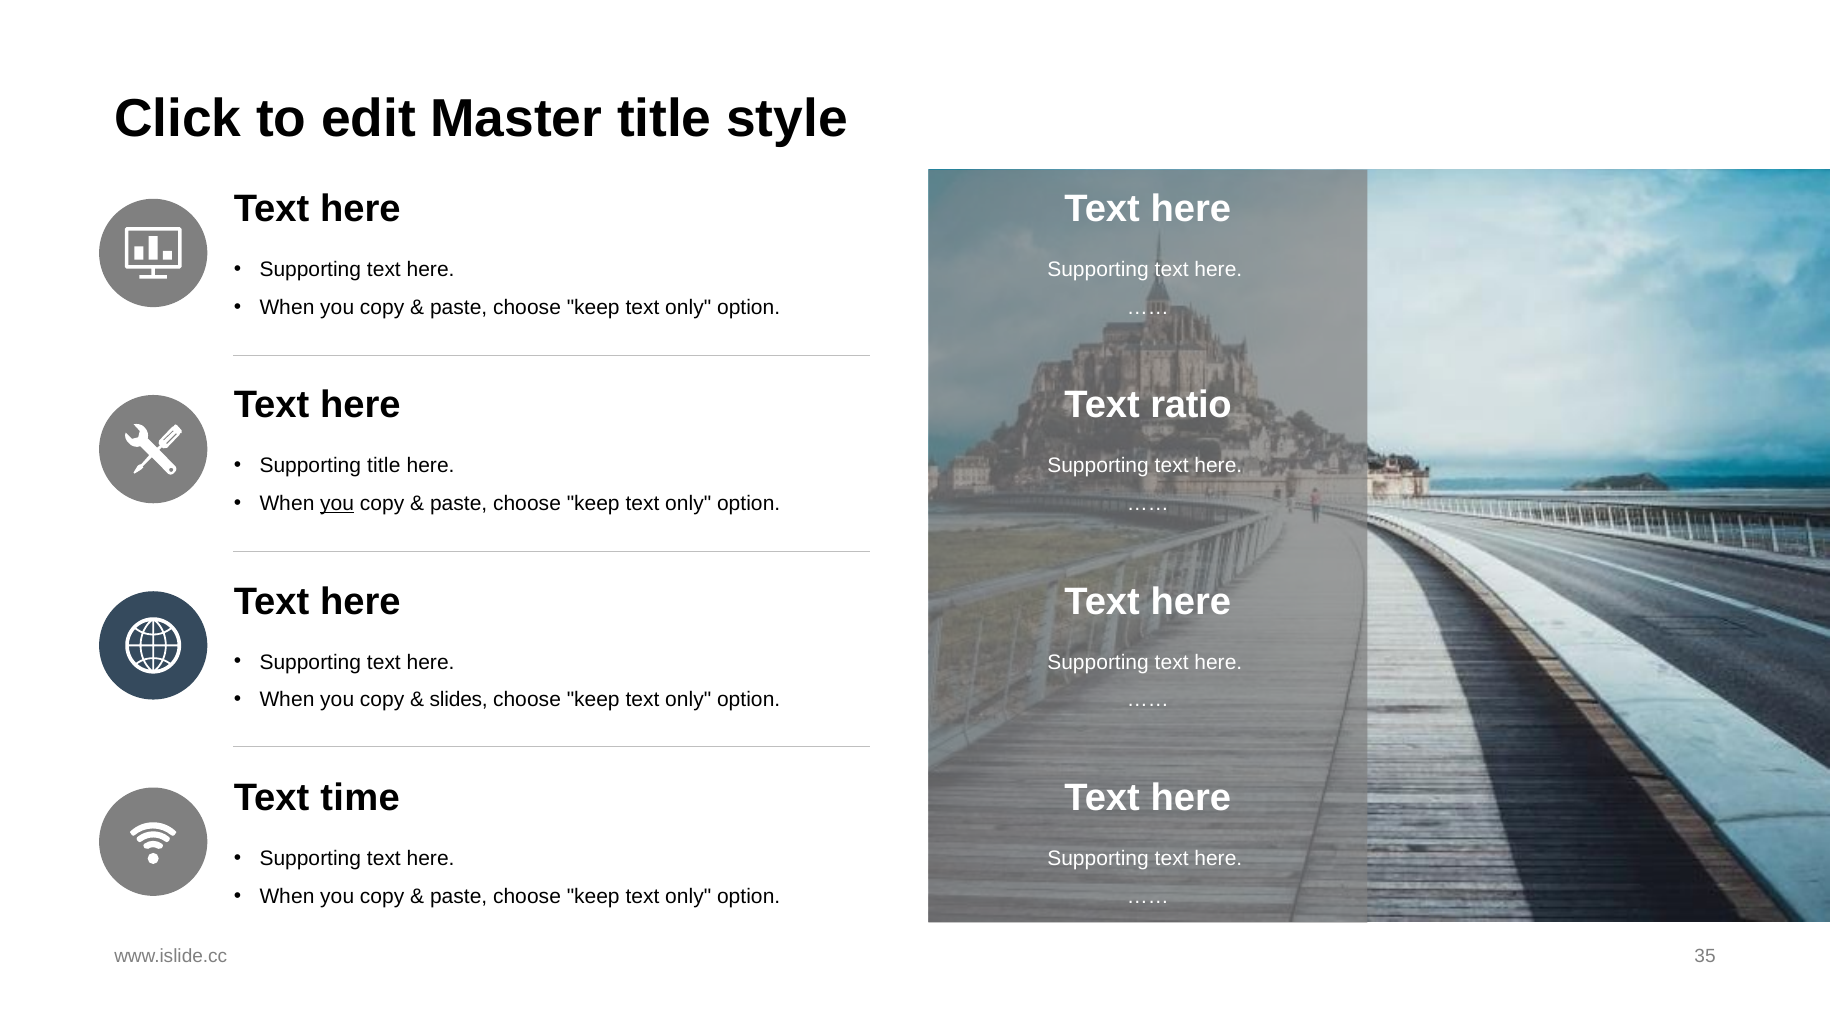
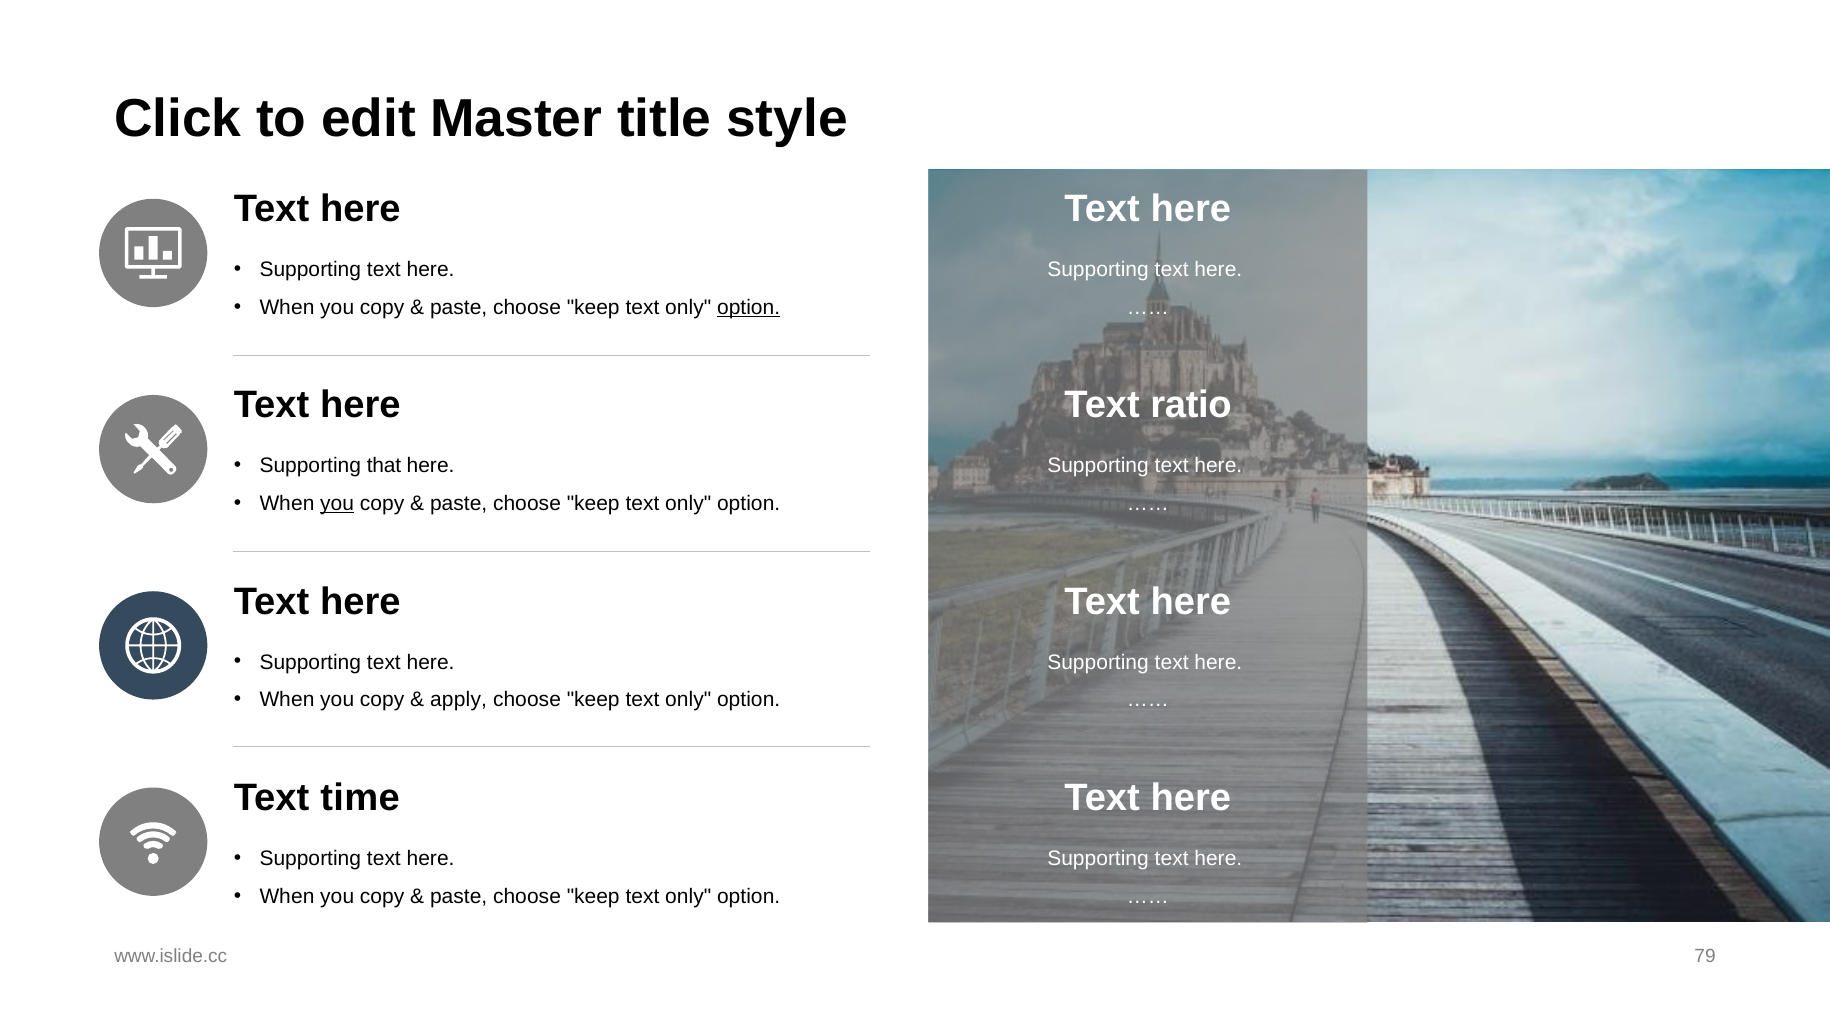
option underline: none -> present (749, 307)
Supporting title: title -> that (384, 466)
slides: slides -> apply (459, 700)
35: 35 -> 79 (1705, 955)
